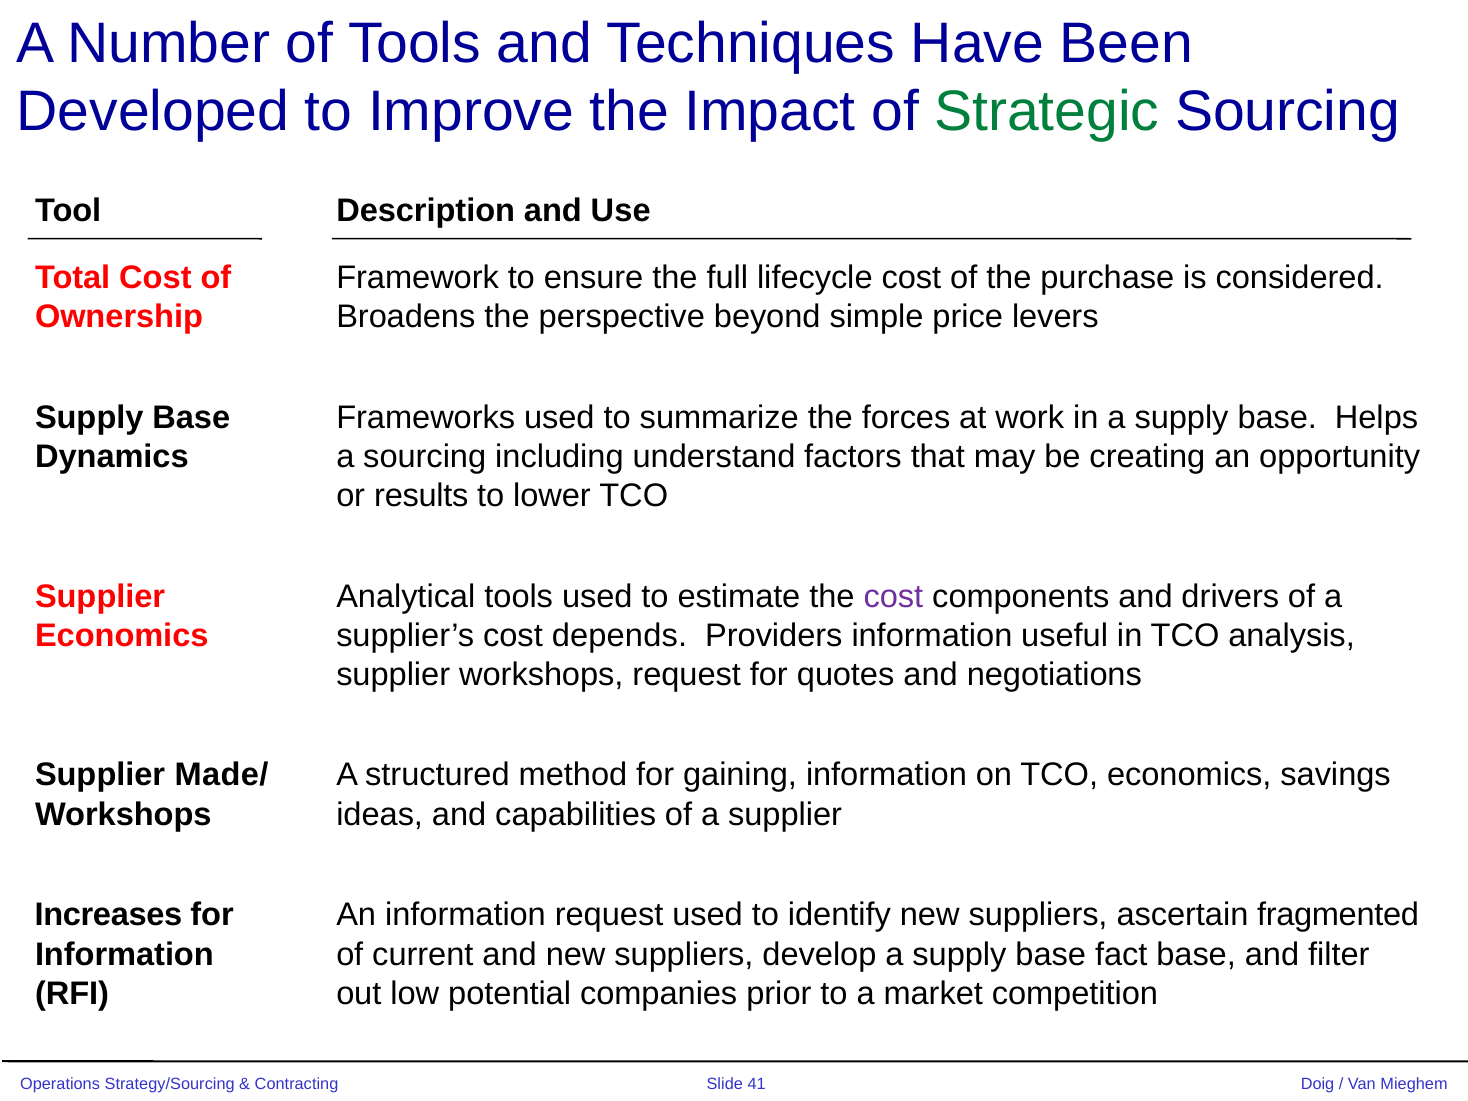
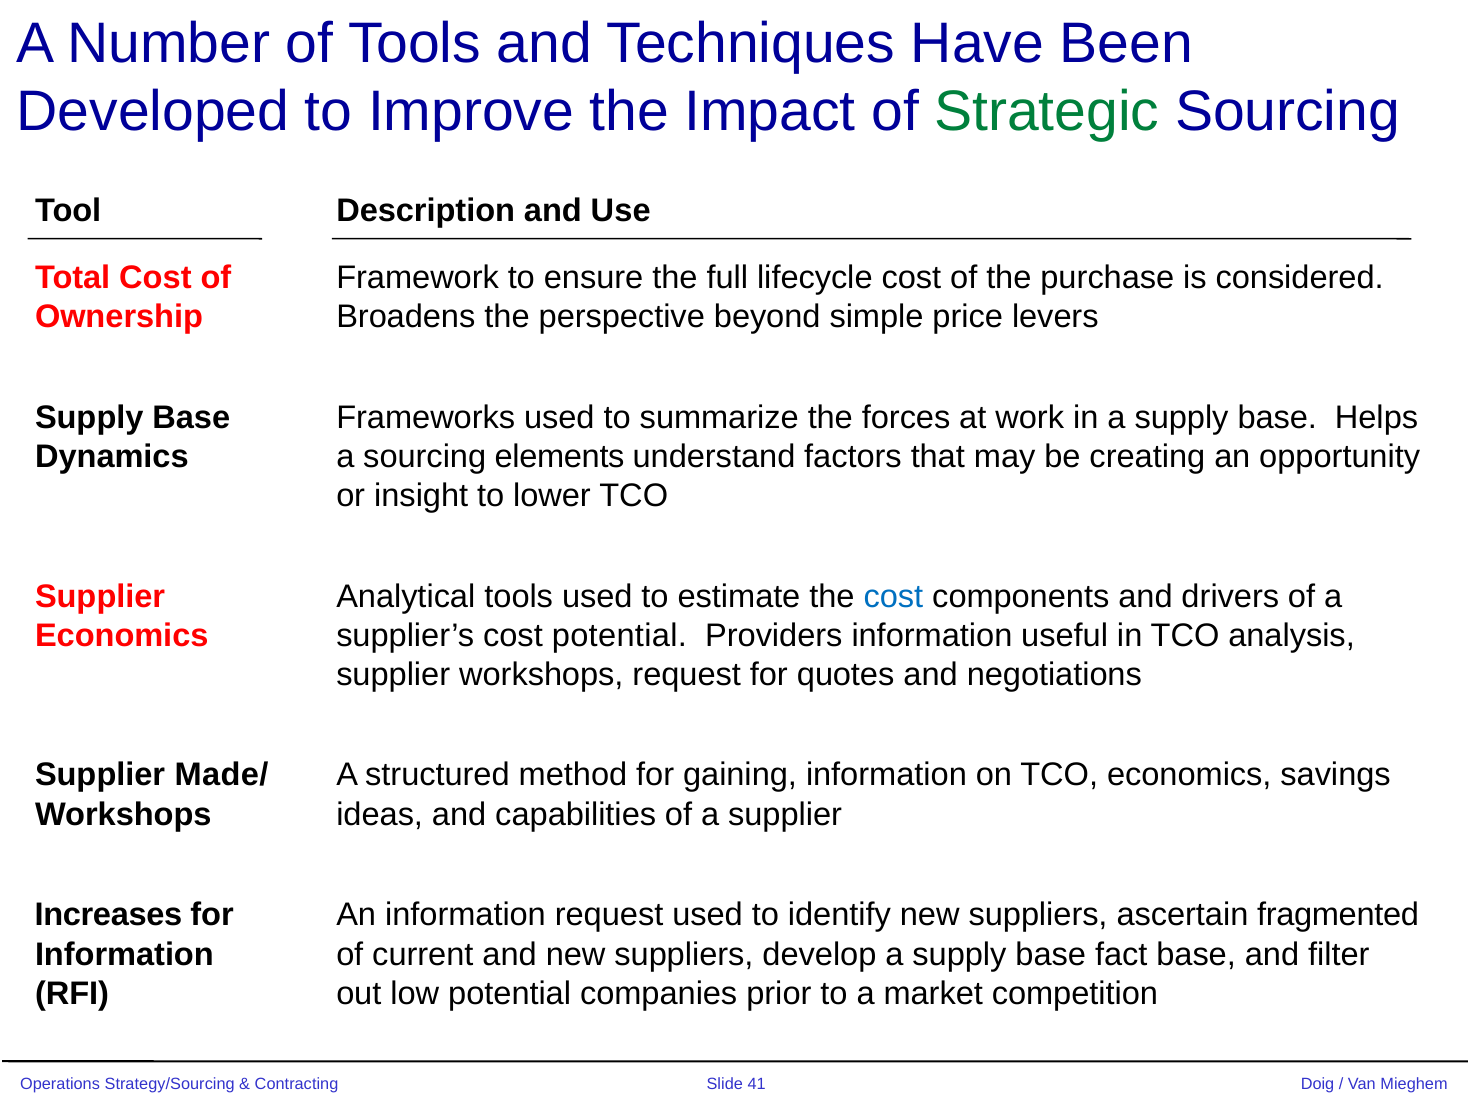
including: including -> elements (560, 457)
results: results -> insight (421, 496)
cost colour: purple -> blue (893, 596)
cost depends: depends -> potential (619, 635)
